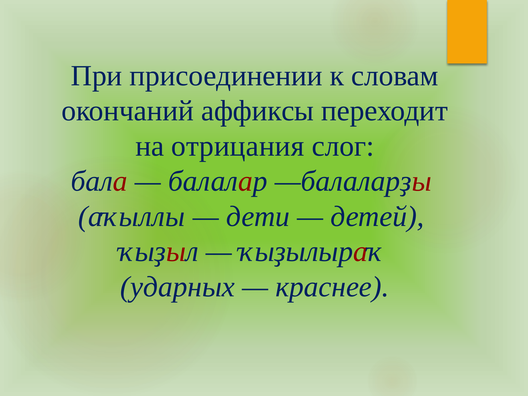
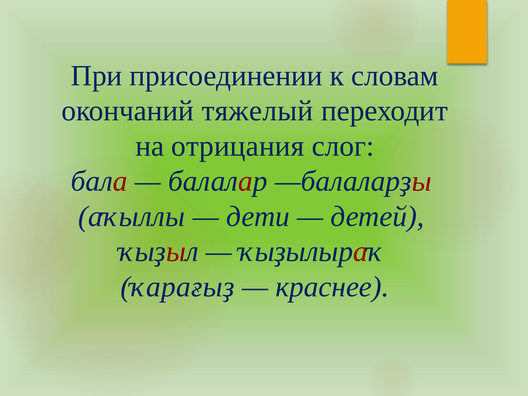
аффиксы: аффиксы -> тяжелый (257, 111)
ударных: ударных -> ҡарағыҙ (178, 287)
